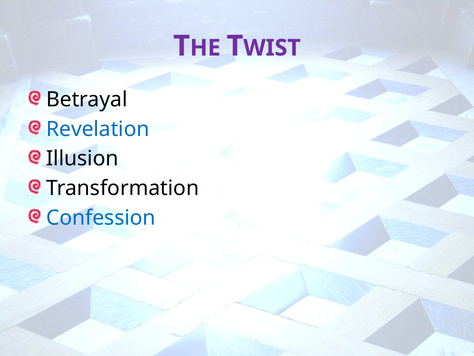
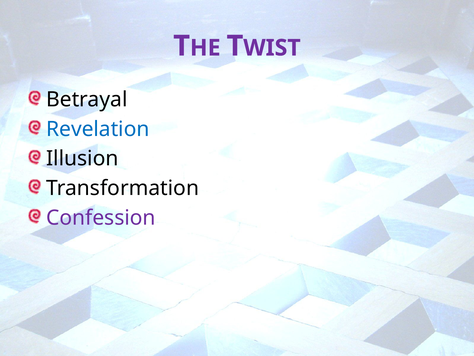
Confession colour: blue -> purple (101, 217)
